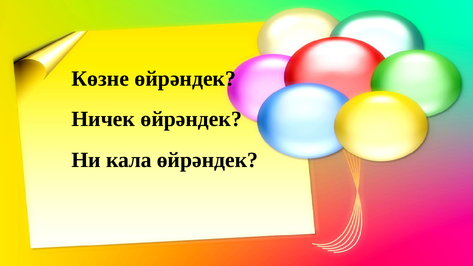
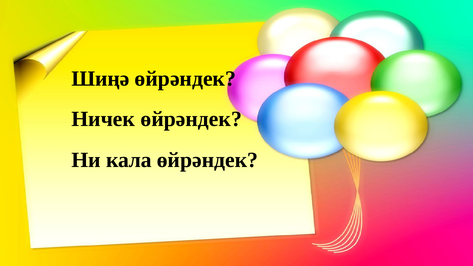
Көзне: Көзне -> Шиңә (100, 79)
